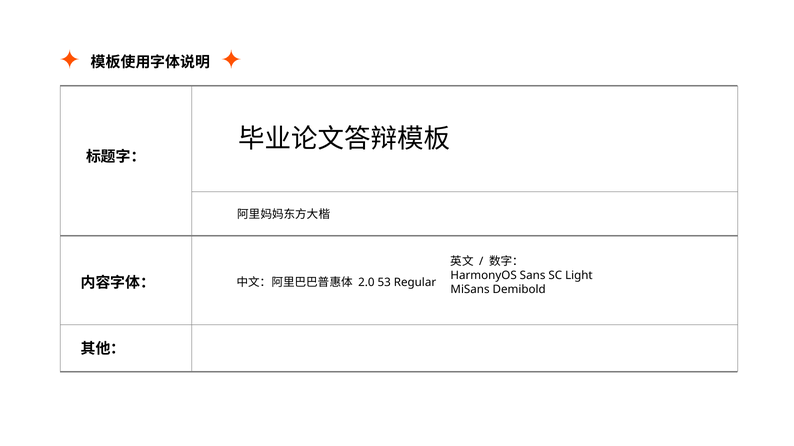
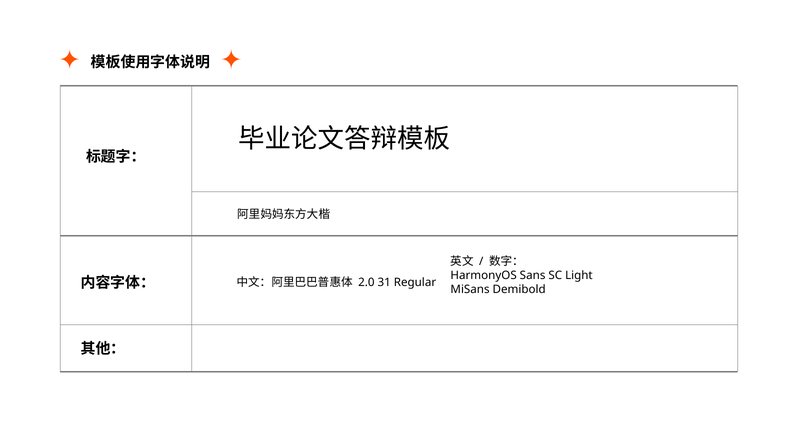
53: 53 -> 31 (384, 283)
